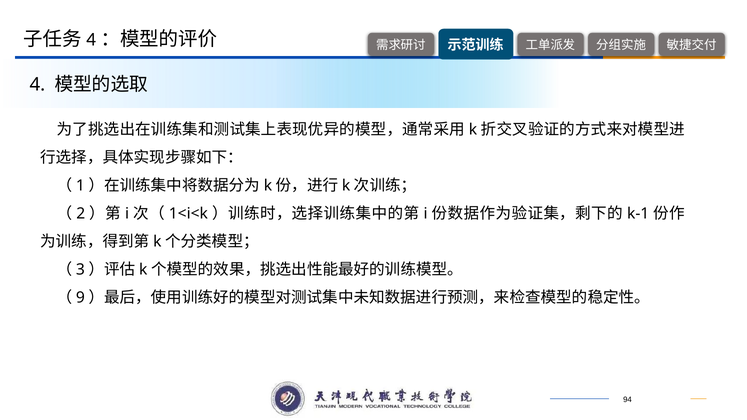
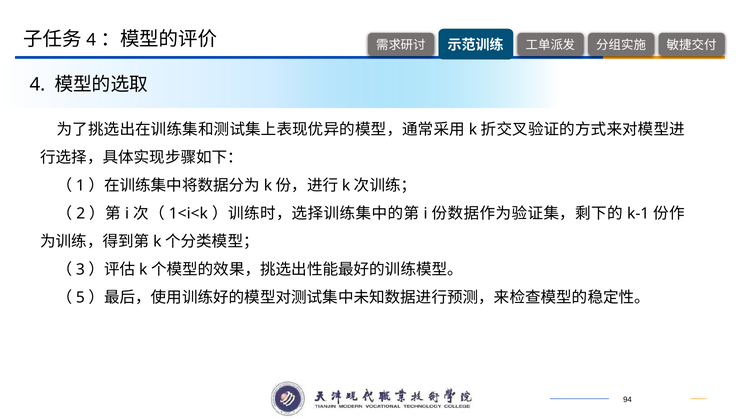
9: 9 -> 5 (80, 298)
